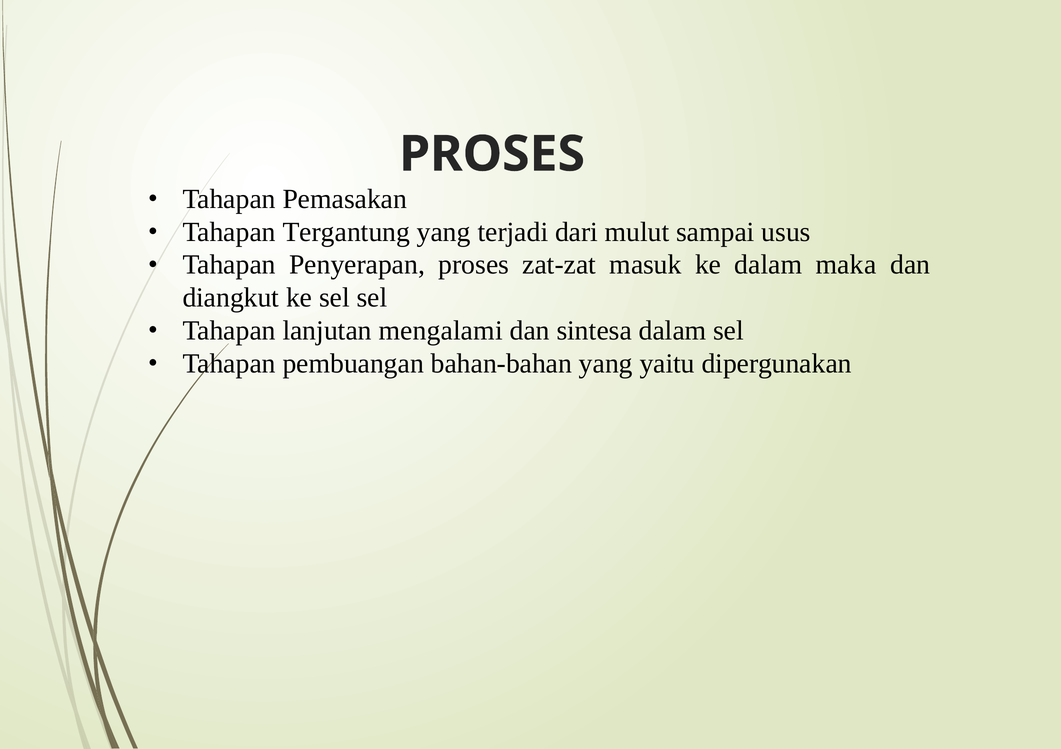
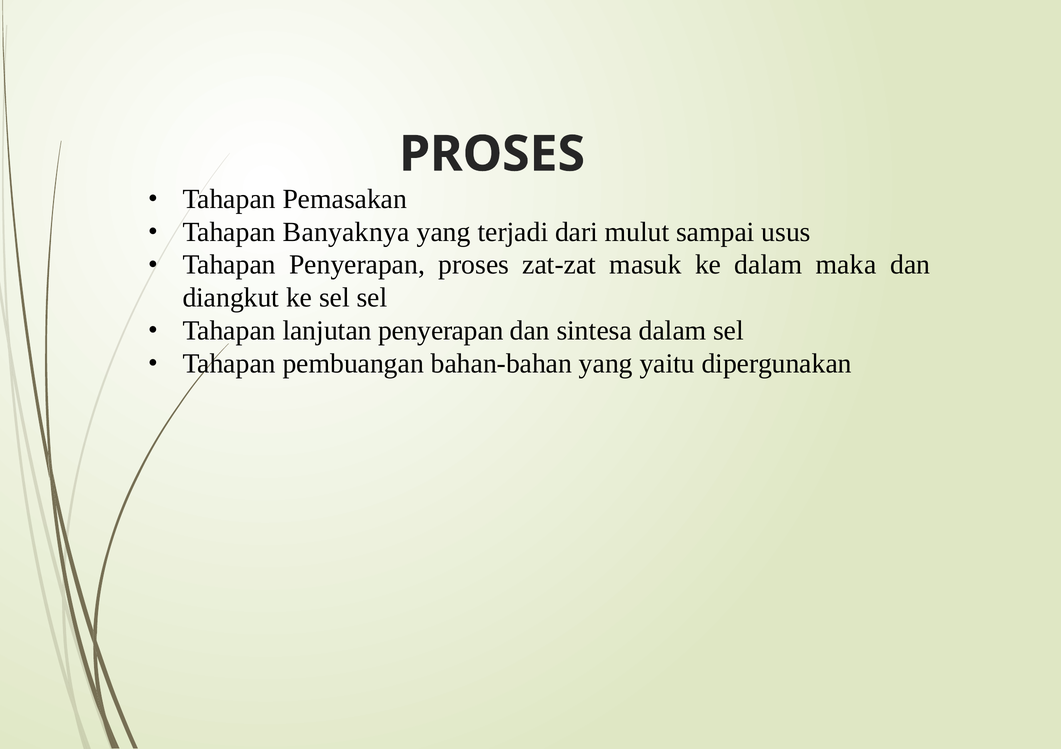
Tergantung: Tergantung -> Banyaknya (346, 232)
lanjutan mengalami: mengalami -> penyerapan (441, 331)
